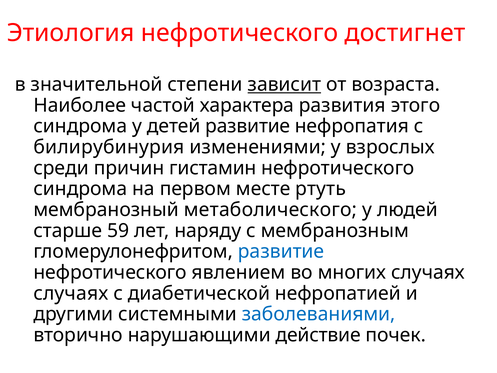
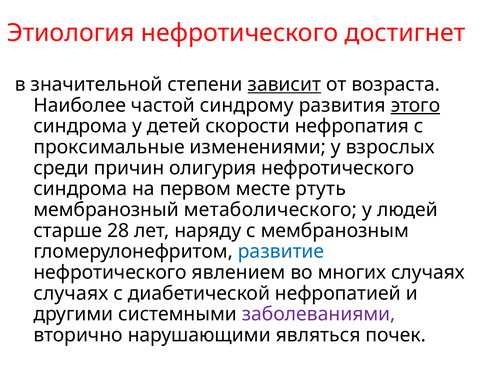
характера: характера -> синдрому (247, 105)
этого underline: none -> present (415, 105)
детей развитие: развитие -> скорости (248, 126)
билирубинурия: билирубинурия -> проксимальные (109, 147)
гистамин: гистамин -> олигурия (213, 168)
59: 59 -> 28 (118, 231)
заболеваниями colour: blue -> purple (319, 314)
действие: действие -> являться (318, 335)
